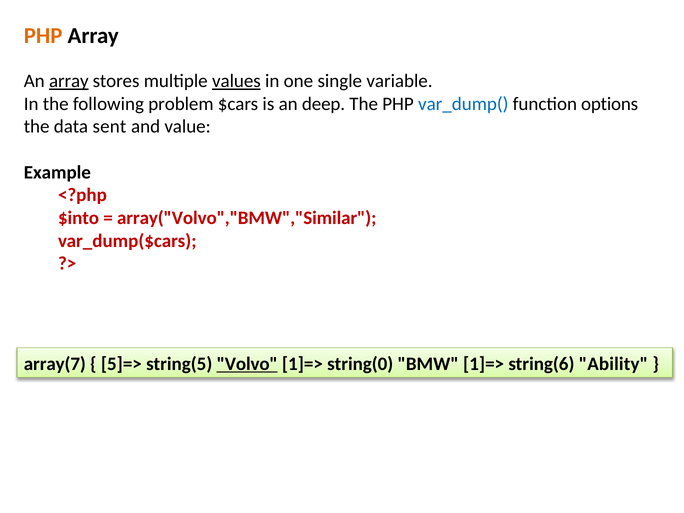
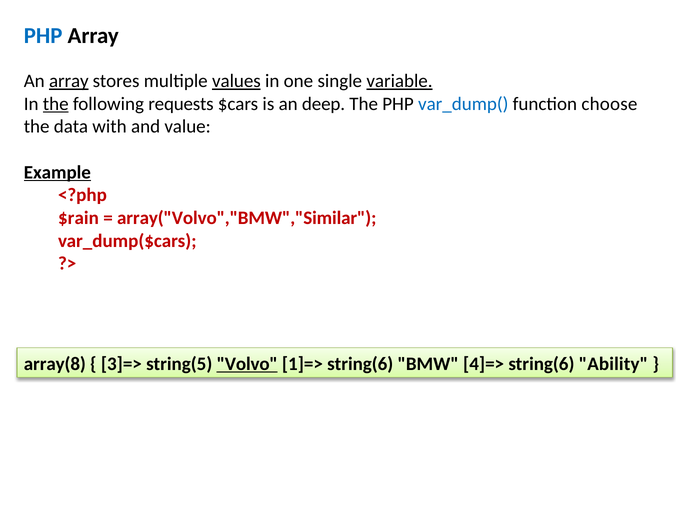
PHP colour: orange -> blue (43, 36)
variable underline: none -> present (399, 81)
the underline: none -> present (56, 104)
problem: problem -> requests (181, 104)
options: options -> choose (609, 104)
sent: sent -> with (110, 127)
Example underline: none -> present (57, 172)
$into: $into -> $rain (78, 218)
array(7: array(7 -> array(8 (55, 364)
5]=>: 5]=> -> 3]=> (121, 364)
1]=> string(0: string(0 -> string(6 (360, 364)
BMW 1]=>: 1]=> -> 4]=> (484, 364)
